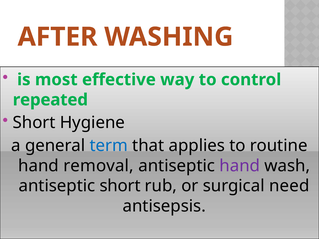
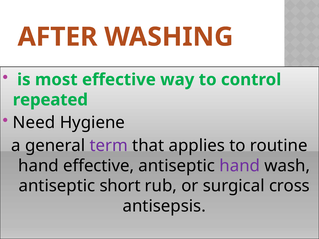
Short: Short -> Need (34, 123)
term colour: blue -> purple (109, 146)
hand removal: removal -> effective (99, 166)
need: need -> cross (289, 186)
